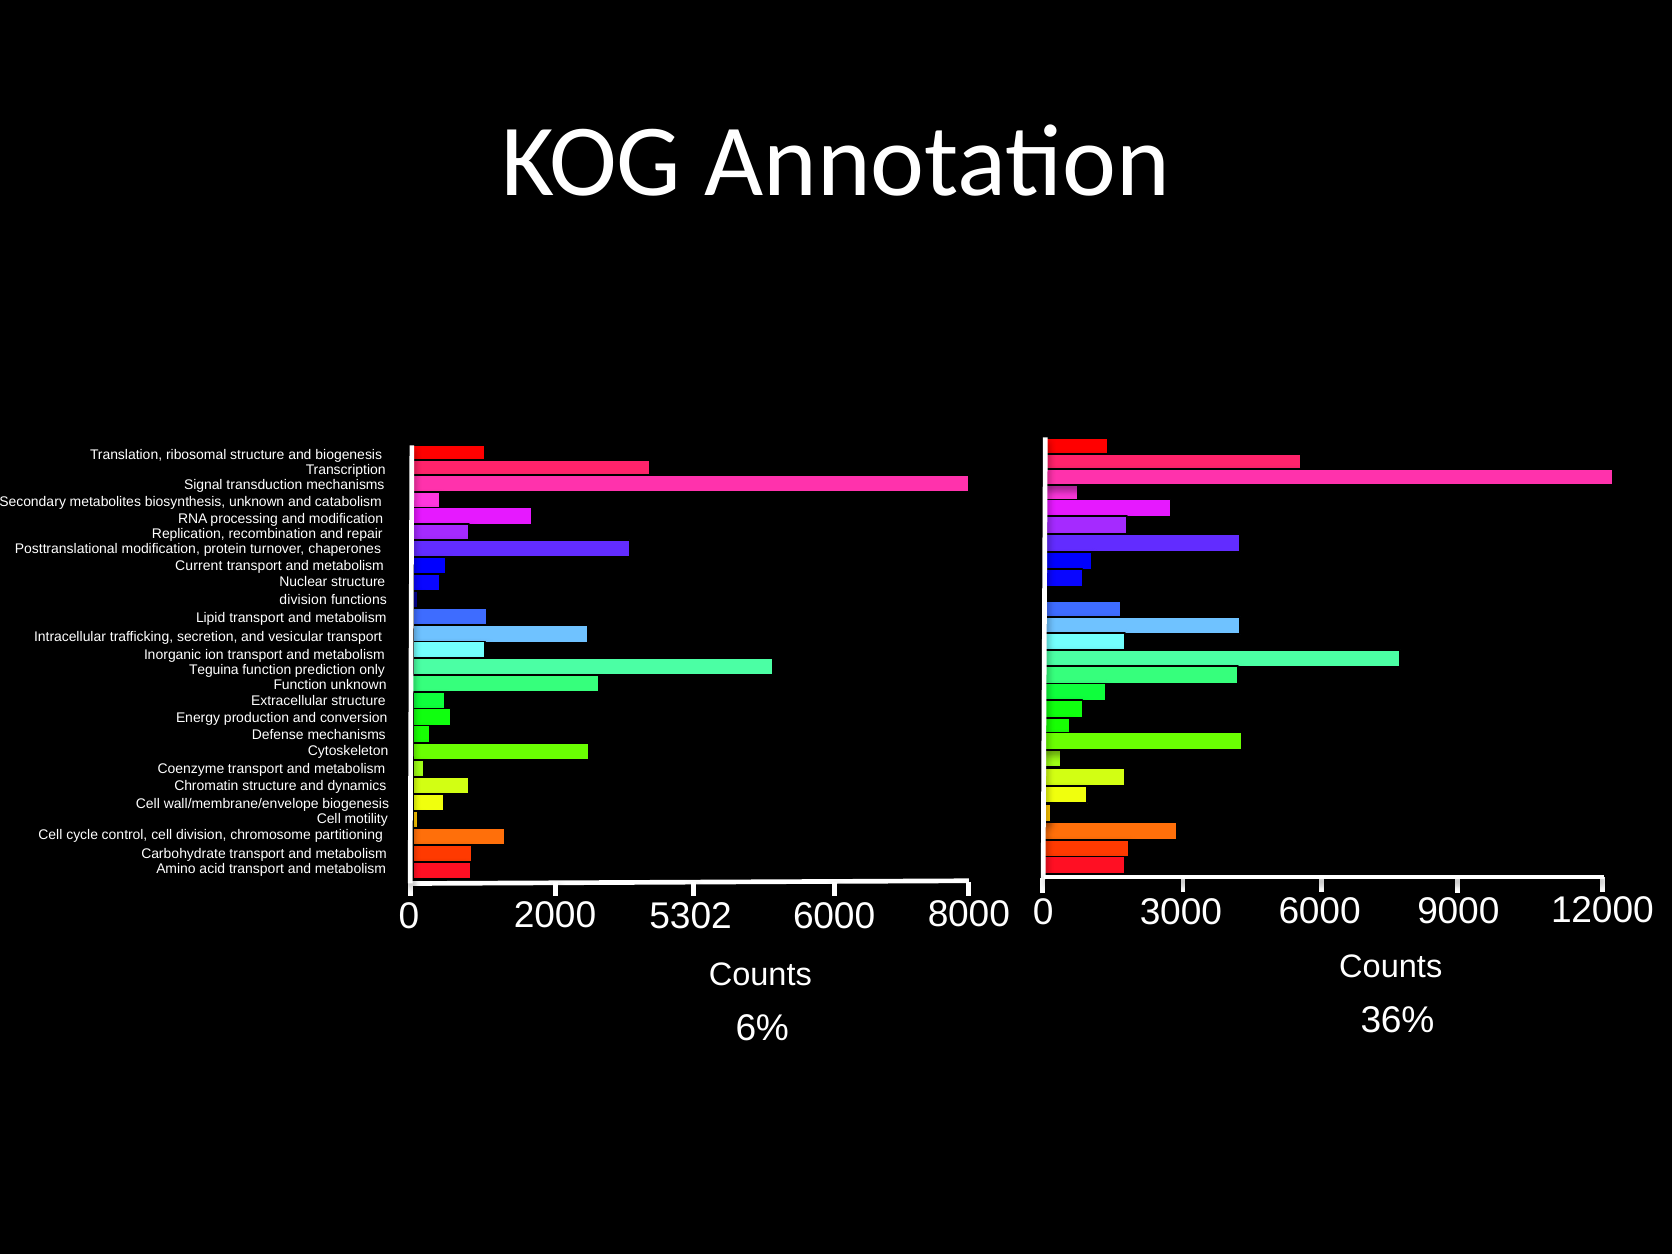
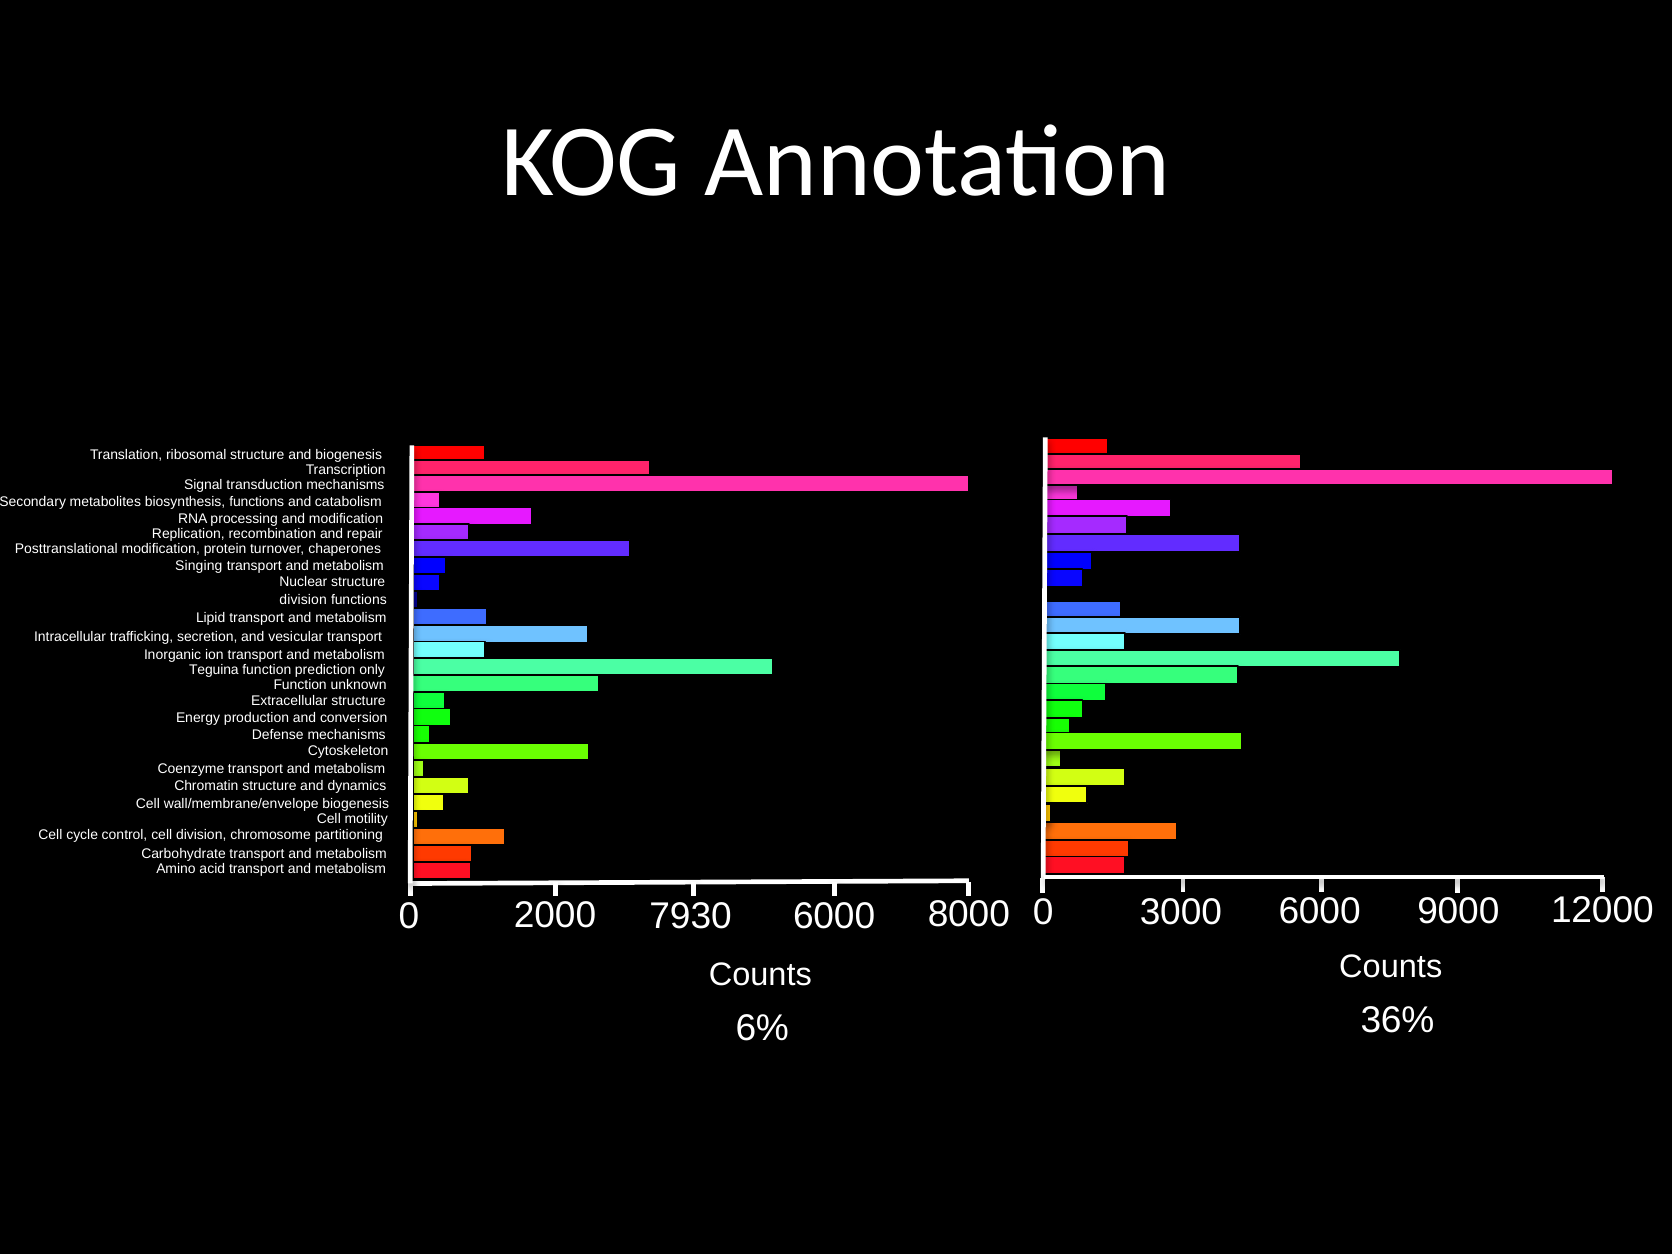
biosynthesis unknown: unknown -> functions (257, 502)
Current: Current -> Singing (199, 566)
5302: 5302 -> 7930 (691, 916)
